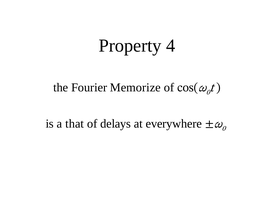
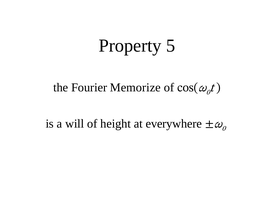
4: 4 -> 5 (171, 46)
that: that -> will (75, 123)
delays: delays -> height (116, 123)
